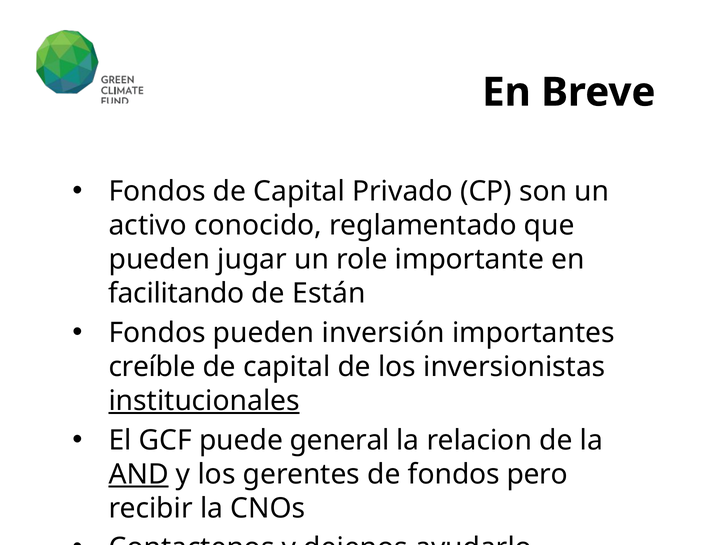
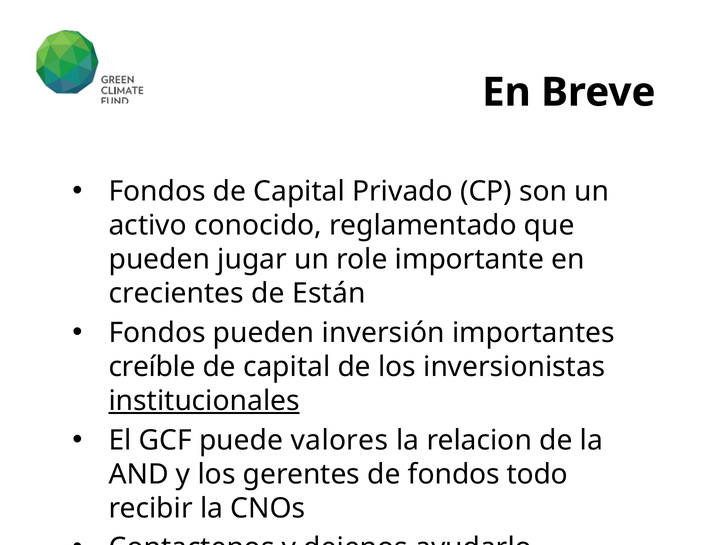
facilitando: facilitando -> crecientes (176, 293)
general: general -> valores (339, 440)
AND underline: present -> none (139, 474)
pero: pero -> todo (537, 474)
